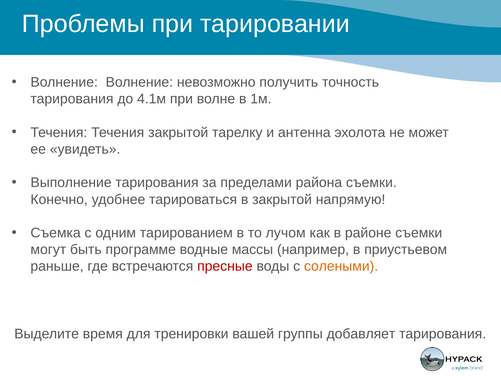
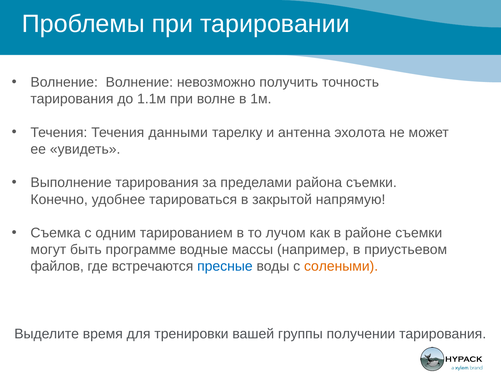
4.1м: 4.1м -> 1.1м (152, 99)
Течения закрытой: закрытой -> данными (178, 132)
раньше: раньше -> файлов (57, 266)
пресные colour: red -> blue (225, 266)
добавляет: добавляет -> получении (361, 334)
